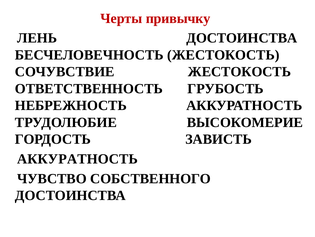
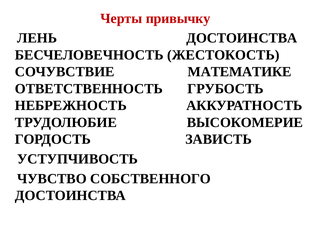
СОЧУВСТВИЕ ЖЕСТОКОСТЬ: ЖЕСТОКОСТЬ -> МАТЕМАТИКЕ (240, 72)
АККУРАТНОСТЬ: АККУРАТНОСТЬ -> УСТУПЧИВОСТЬ (78, 158)
